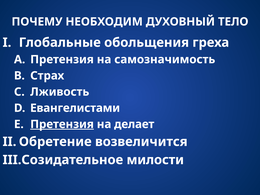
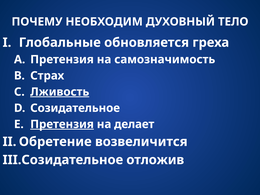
обольщения: обольщения -> обновляется (147, 43)
Лживость underline: none -> present (60, 92)
Евангелистами: Евангелистами -> Созидательное (75, 108)
милости: милости -> отложив (155, 160)
